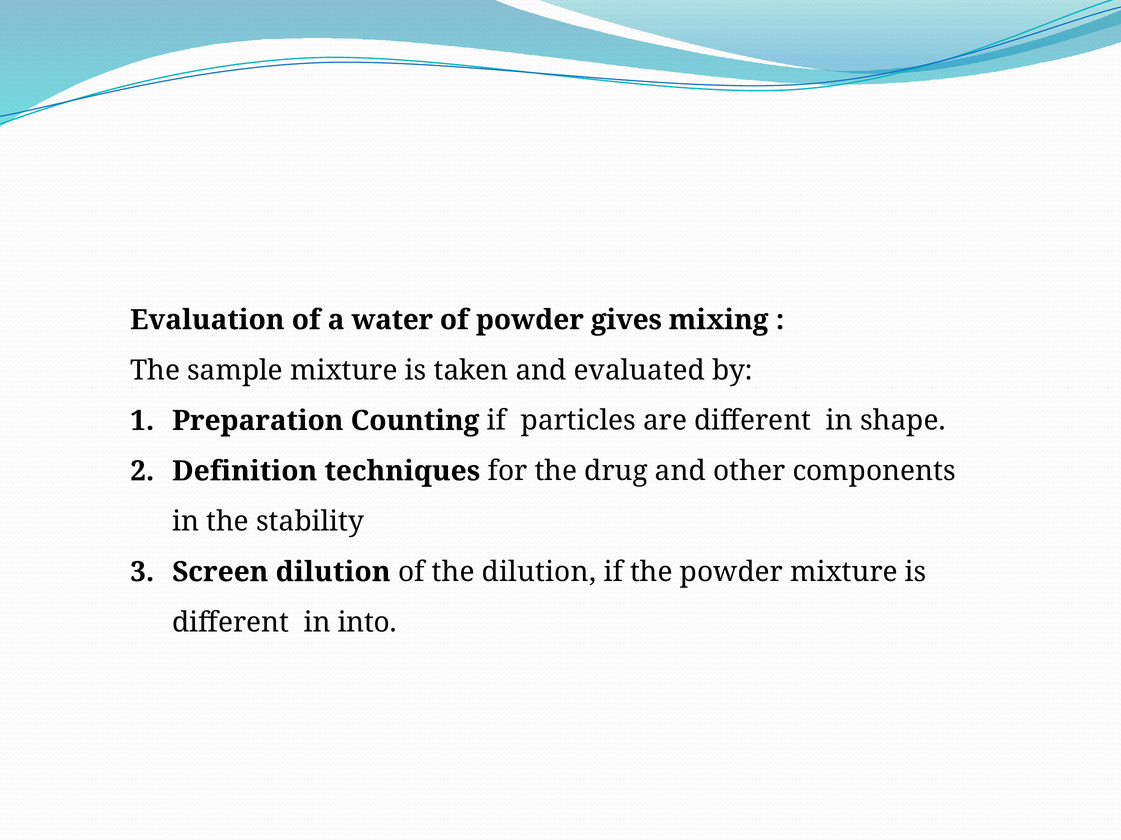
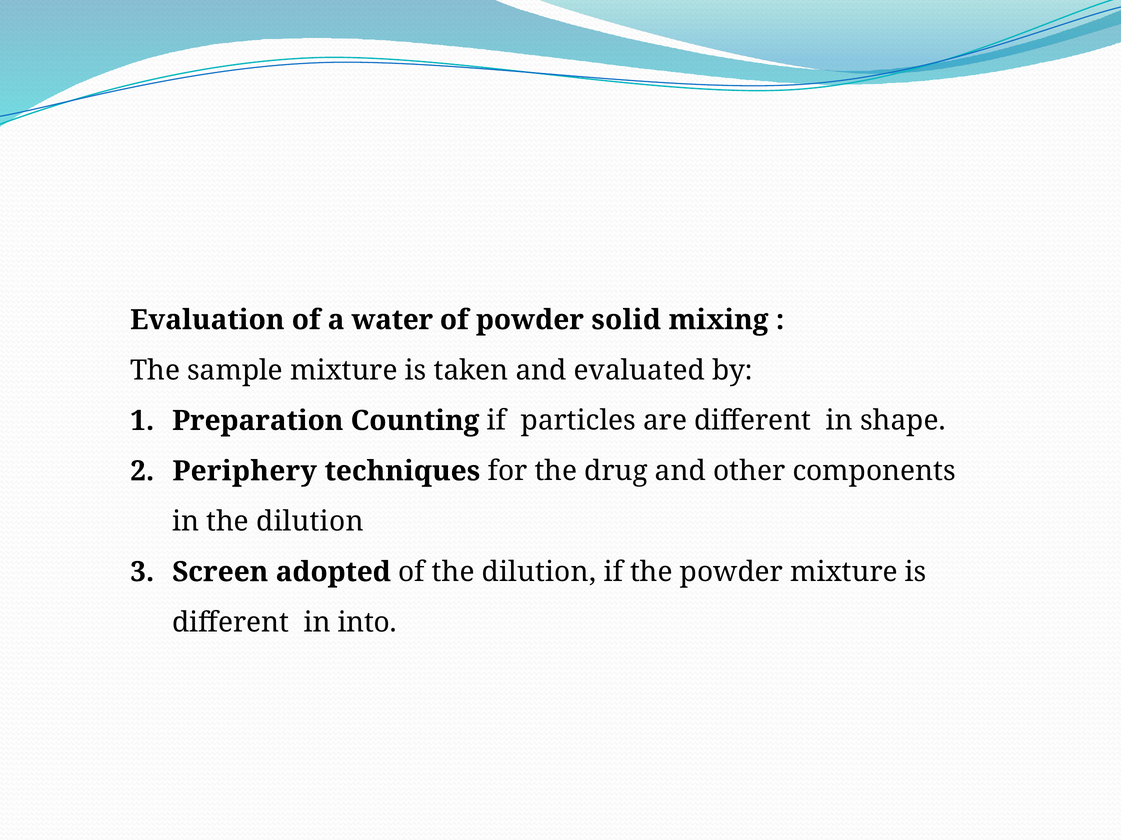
gives: gives -> solid (626, 320)
Definition: Definition -> Periphery (245, 472)
in the stability: stability -> dilution (310, 522)
Screen dilution: dilution -> adopted (333, 572)
